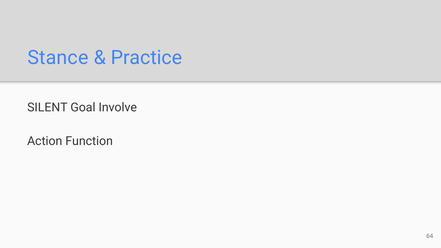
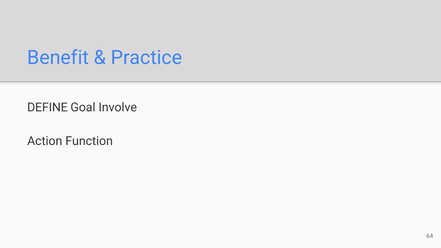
Stance: Stance -> Benefit (58, 58)
SILENT: SILENT -> DEFINE (47, 107)
